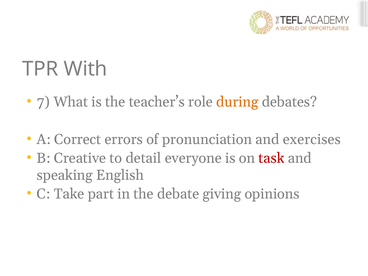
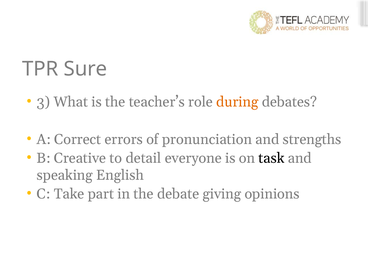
With: With -> Sure (85, 69)
7: 7 -> 3 (43, 102)
exercises: exercises -> strengths (312, 139)
task colour: red -> black (271, 158)
